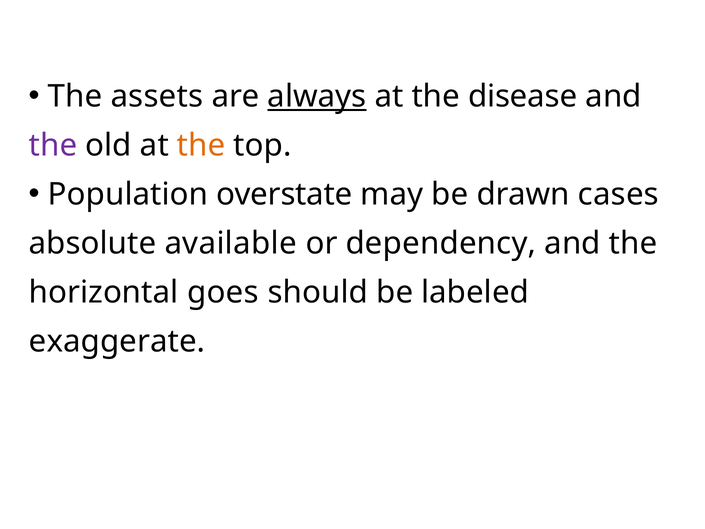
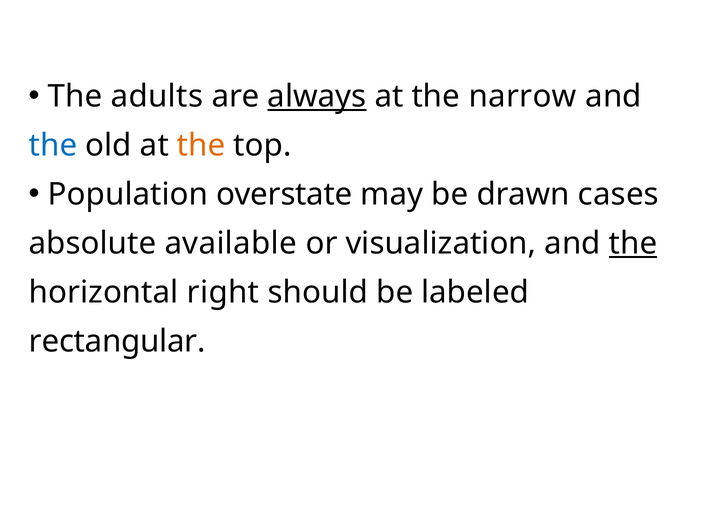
assets: assets -> adults (157, 96)
disease: disease -> narrow (523, 96)
the colour: purple -> blue (53, 145)
dependency: dependency -> visualization (441, 243)
the underline: none -> present (633, 243)
goes: goes -> right (223, 292)
exaggerate: exaggerate -> rectangular (117, 341)
